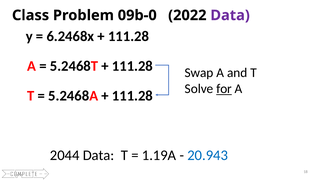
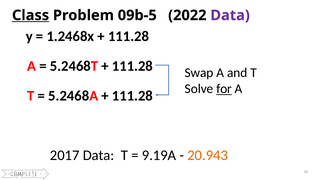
Class underline: none -> present (31, 15)
09b-0: 09b-0 -> 09b-5 (137, 15)
6.2468x: 6.2468x -> 1.2468x (70, 36)
2044: 2044 -> 2017 (65, 155)
1.19A: 1.19A -> 9.19A (159, 155)
20.943 colour: blue -> orange (208, 155)
